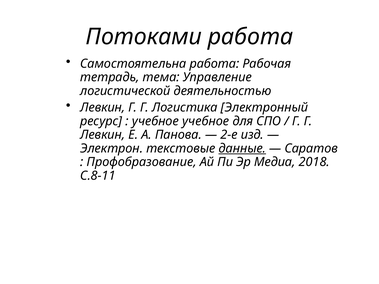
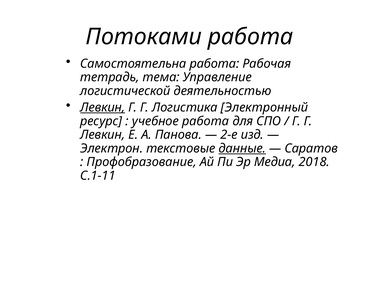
Левкин underline: none -> present (103, 108)
учебное учебное: учебное -> работа (206, 121)
С.8-11: С.8-11 -> С.1-11 (98, 176)
